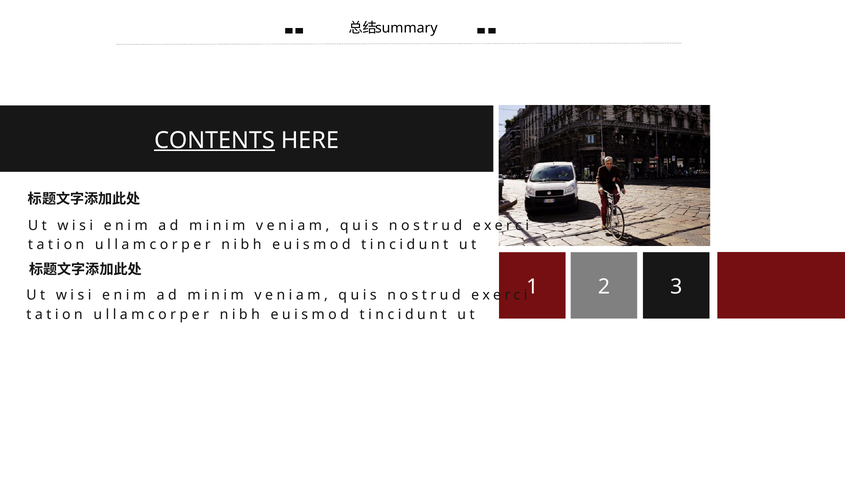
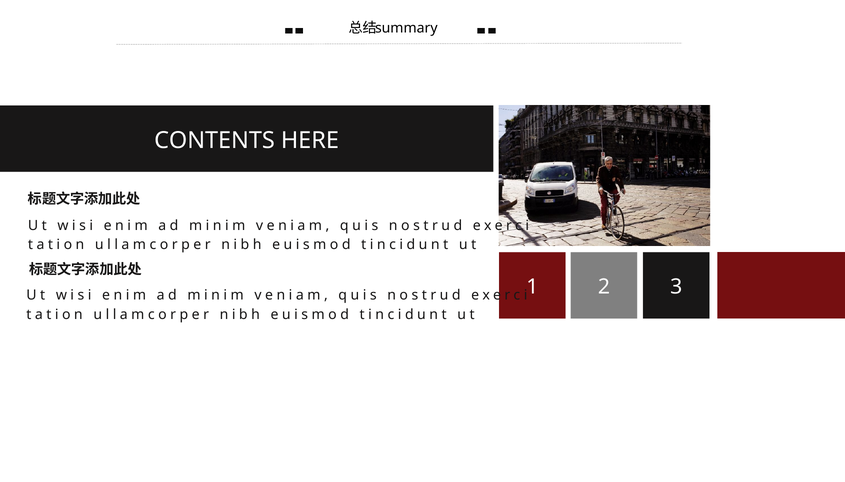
CONTENTS underline: present -> none (214, 140)
